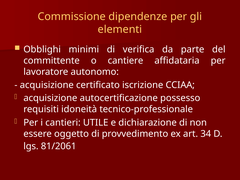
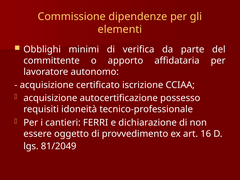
cantiere: cantiere -> apporto (125, 61)
UTILE: UTILE -> FERRI (96, 123)
34: 34 -> 16 (206, 134)
81/2061: 81/2061 -> 81/2049 (59, 146)
